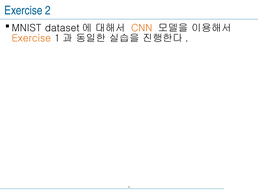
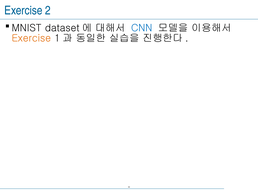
CNN colour: orange -> blue (142, 28)
